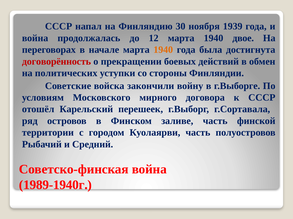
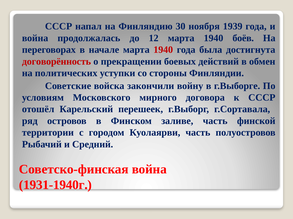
двое: двое -> боёв (243, 38)
1940 colour: orange -> red (163, 50)
1989-1940г: 1989-1940г -> 1931-1940г (55, 185)
